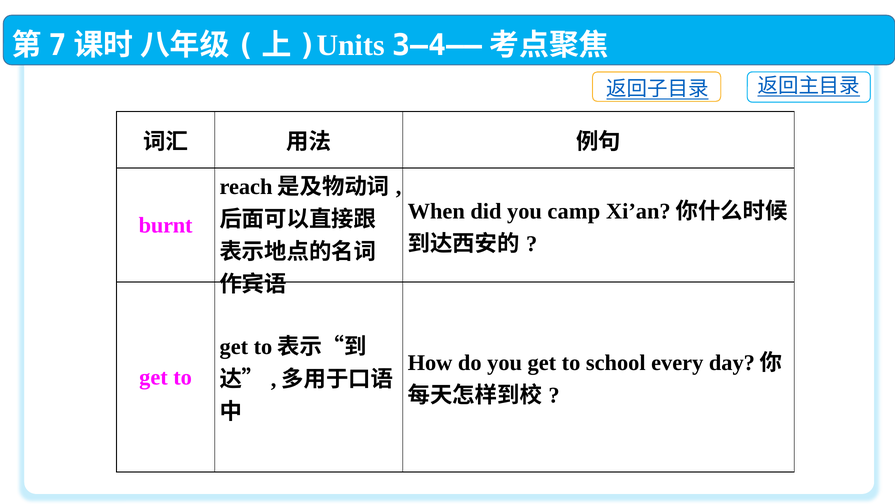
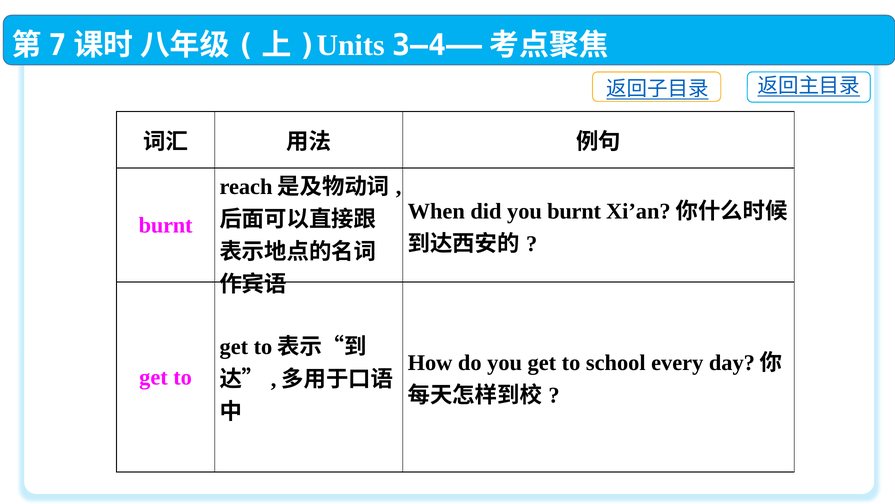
you camp: camp -> burnt (574, 211)
